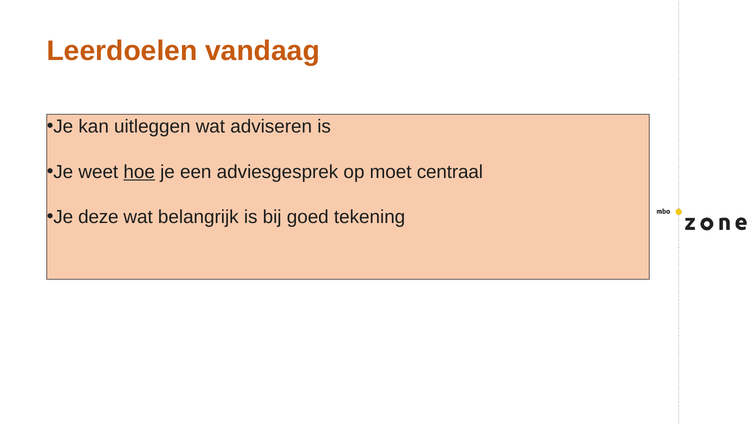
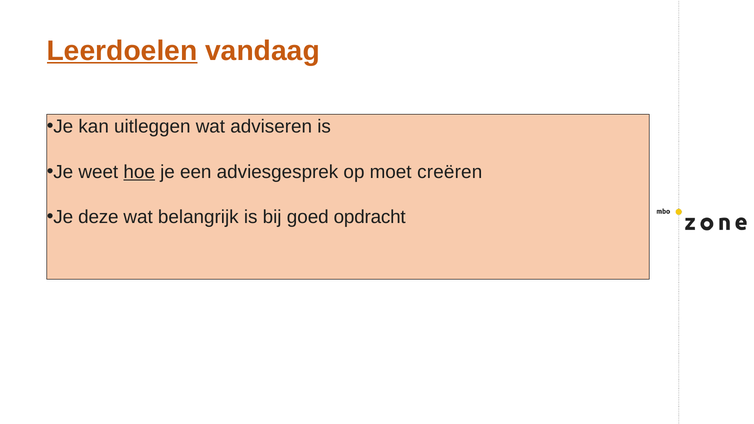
Leerdoelen underline: none -> present (122, 51)
centraal: centraal -> creëren (450, 172)
tekening: tekening -> opdracht (370, 217)
